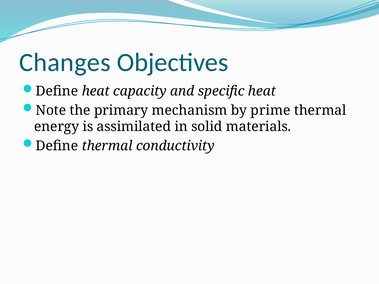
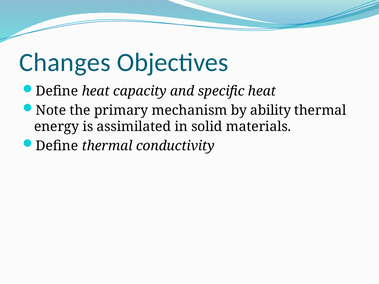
prime: prime -> ability (271, 110)
